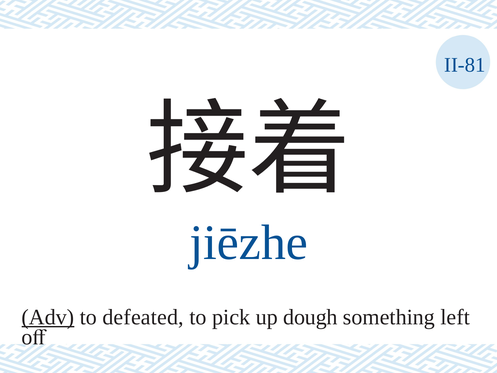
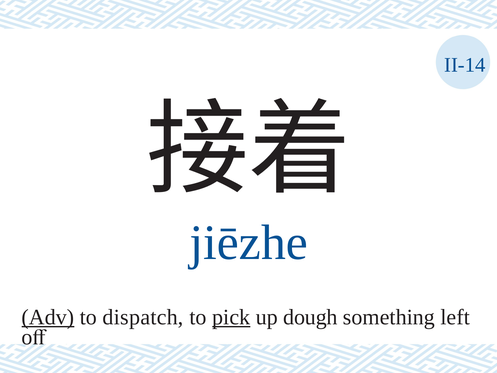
II-81: II-81 -> II-14 (465, 65)
defeated: defeated -> dispatch (143, 317)
pick underline: none -> present (231, 317)
